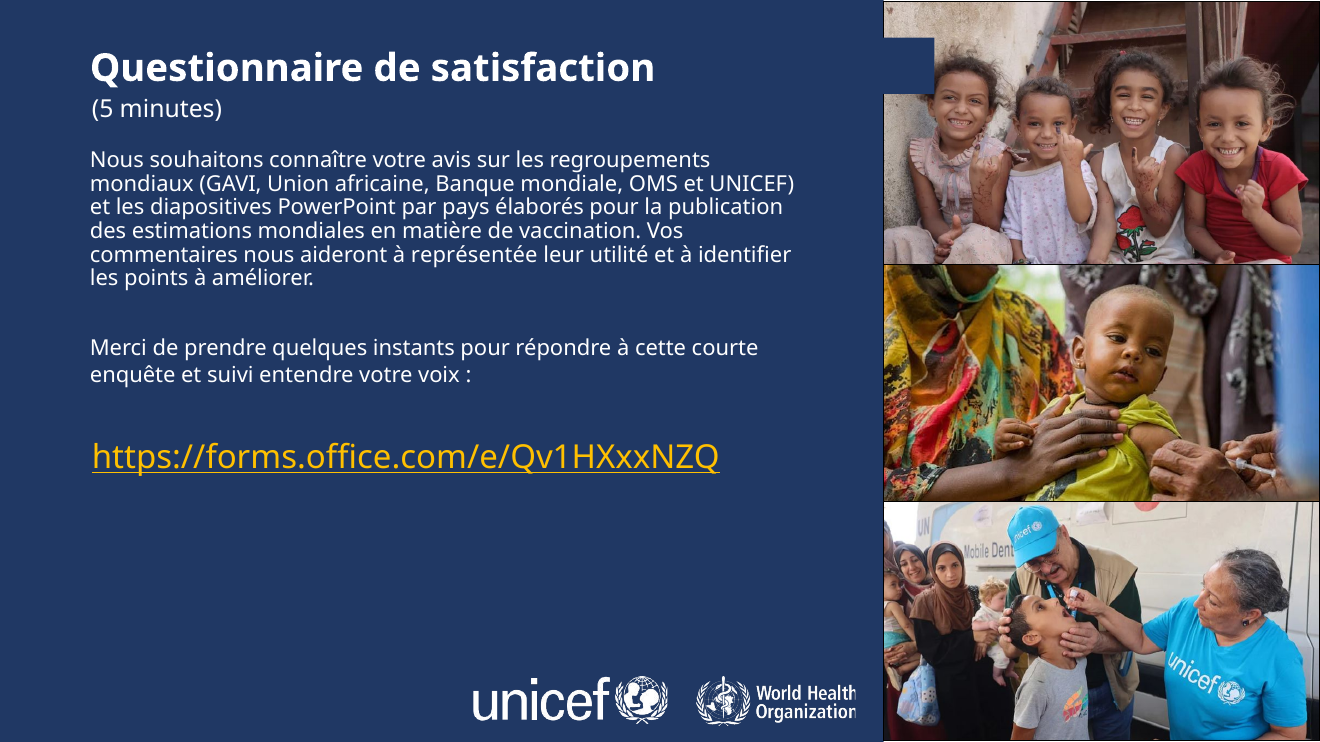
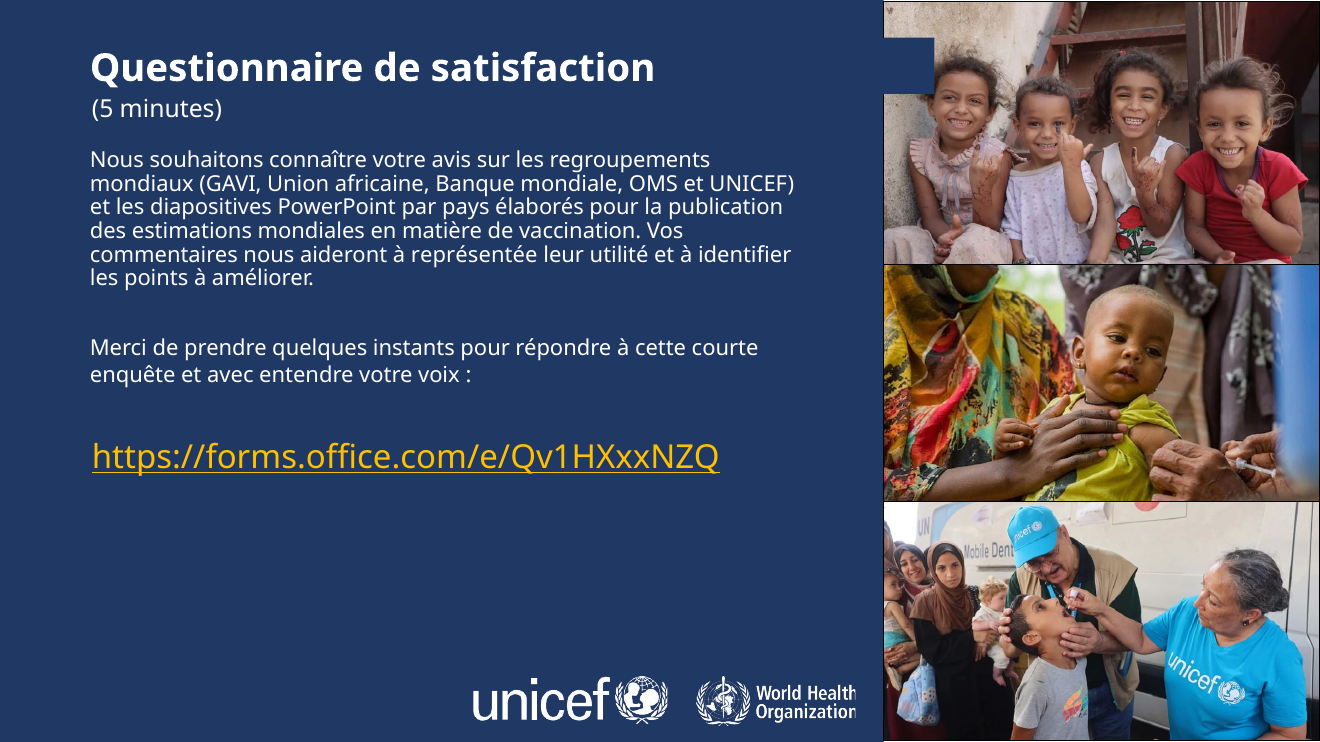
suivi: suivi -> avec (230, 375)
